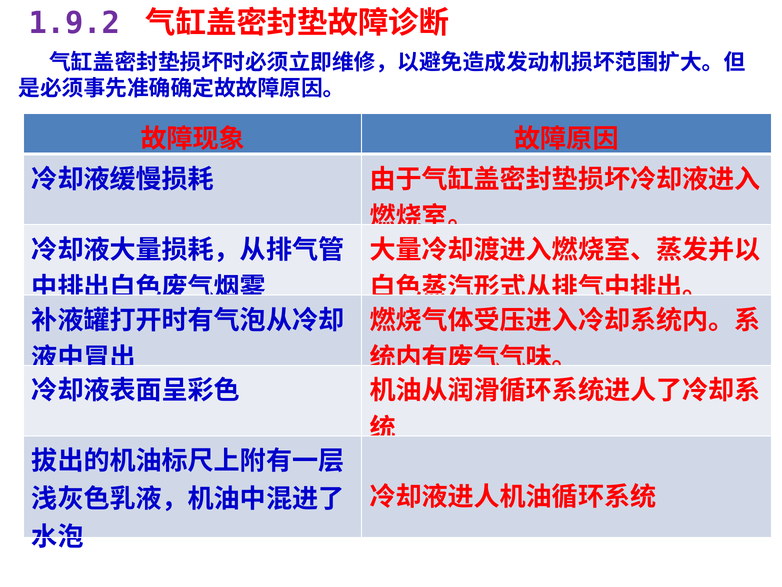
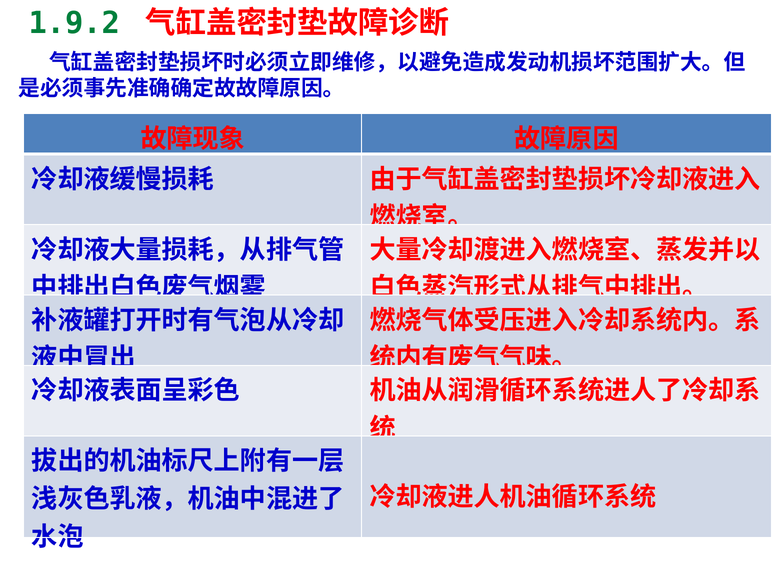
1.9.2 colour: purple -> green (74, 23)
